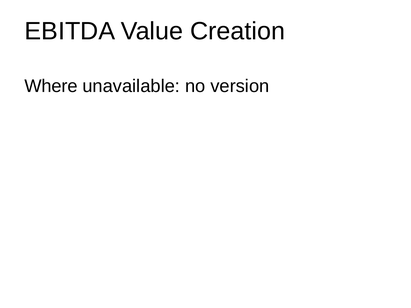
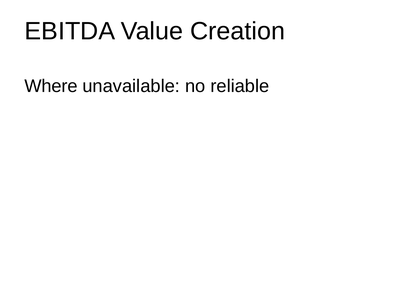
version: version -> reliable (240, 86)
